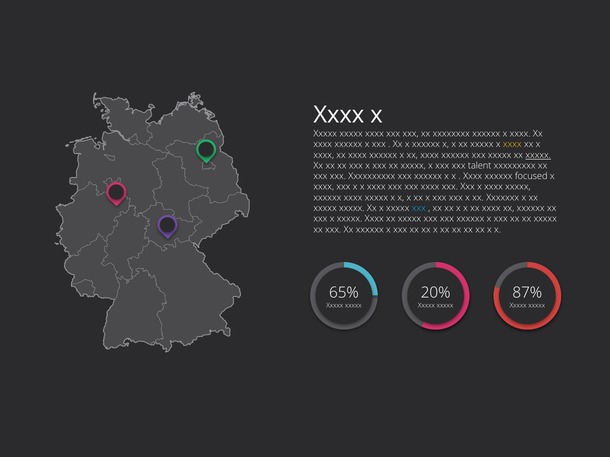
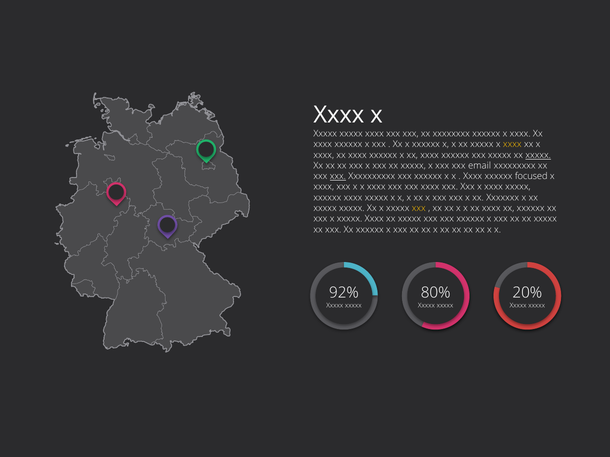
talent: talent -> email (480, 166)
xxx underline: none -> present (338, 176)
xxx colour: light blue -> yellow (419, 208)
65%: 65% -> 92% (344, 293)
20%: 20% -> 80% (436, 293)
87%: 87% -> 20% (527, 293)
